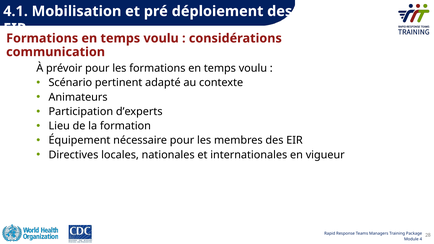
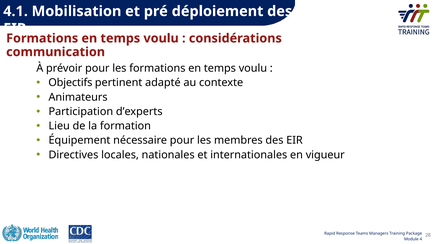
Scénario: Scénario -> Objectifs (70, 83)
